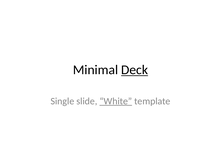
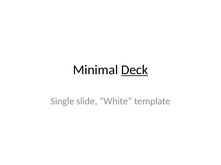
White underline: present -> none (116, 102)
